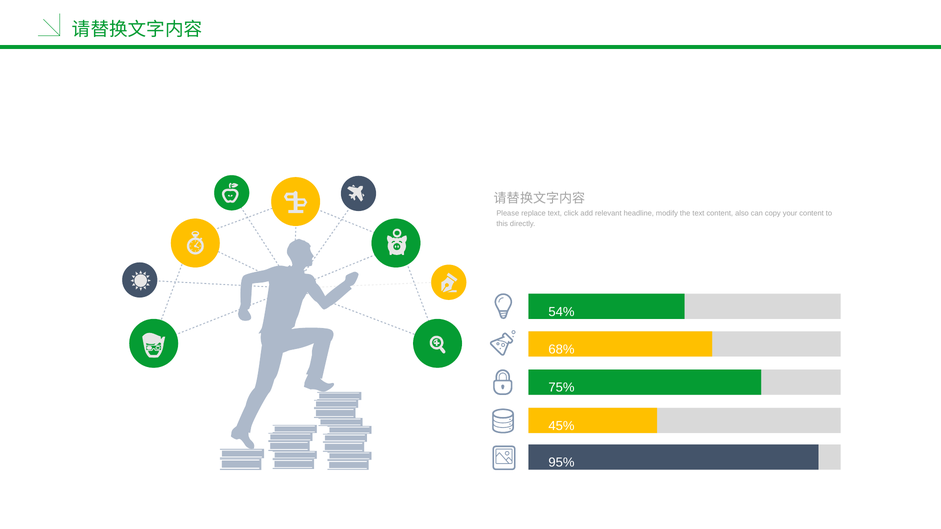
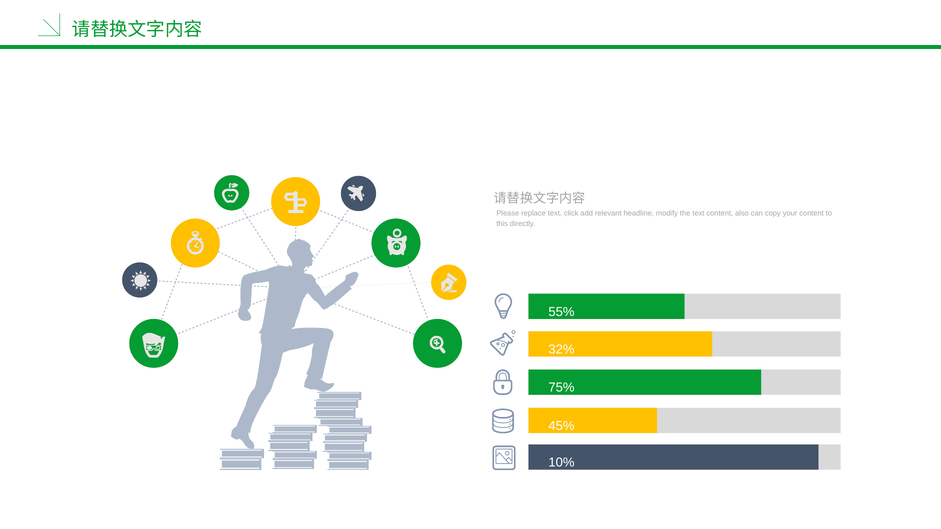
54%: 54% -> 55% (561, 312)
68%: 68% -> 32% (561, 350)
95%: 95% -> 10% (561, 463)
